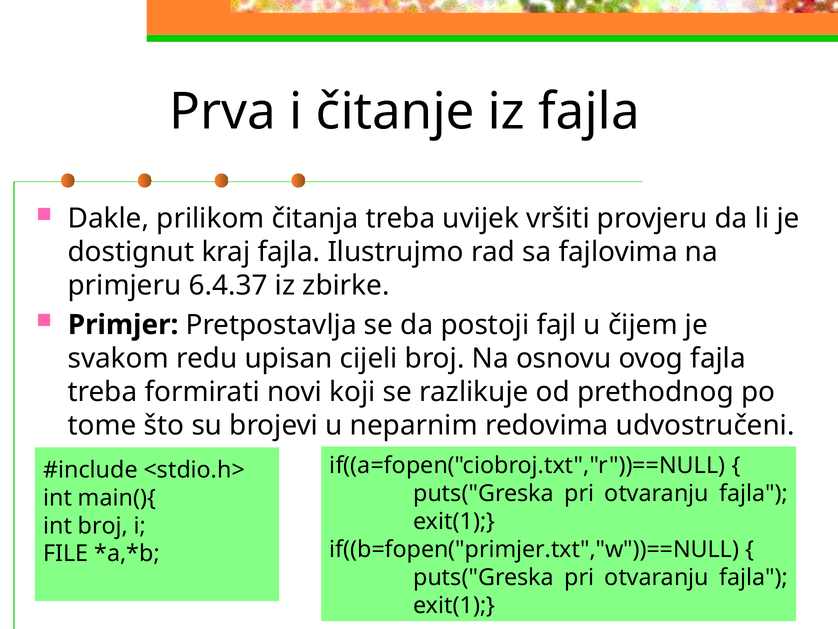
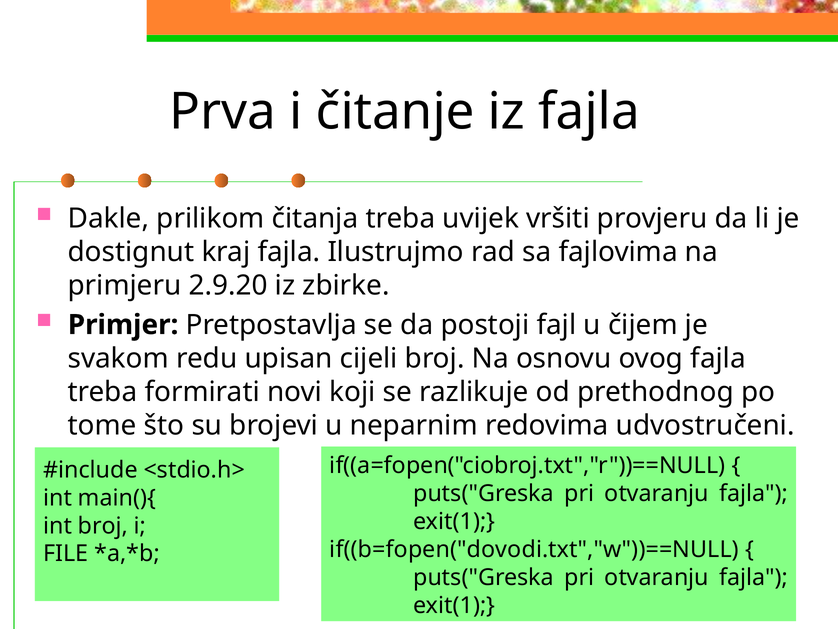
6.4.37: 6.4.37 -> 2.9.20 (228, 285)
if((b=fopen("primjer.txt","w"))==NULL: if((b=fopen("primjer.txt","w"))==NULL -> if((b=fopen("dovodi.txt","w"))==NULL (534, 549)
